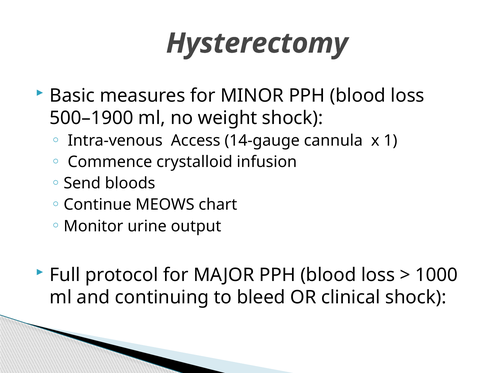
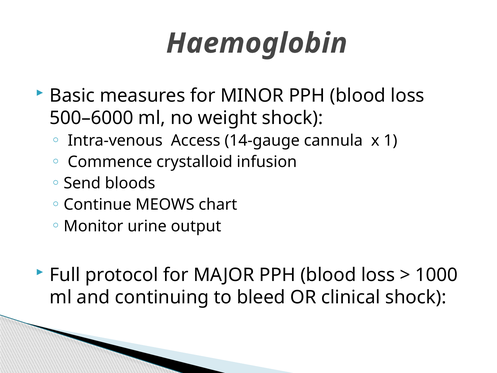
Hysterectomy: Hysterectomy -> Haemoglobin (257, 43)
500–1900: 500–1900 -> 500–6000 (92, 118)
